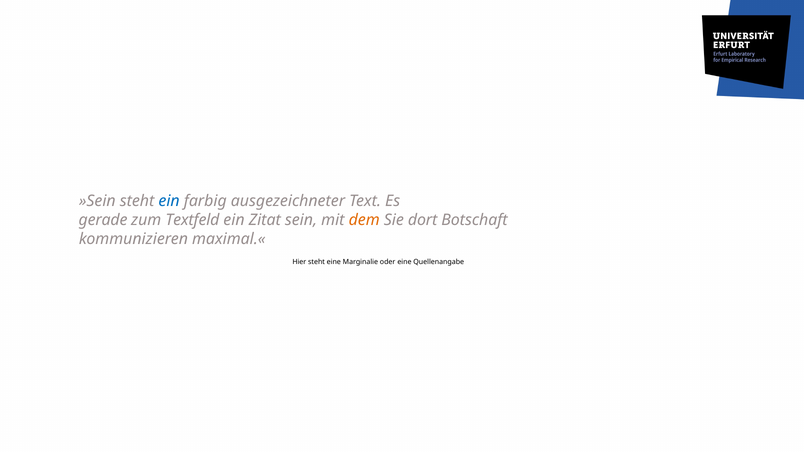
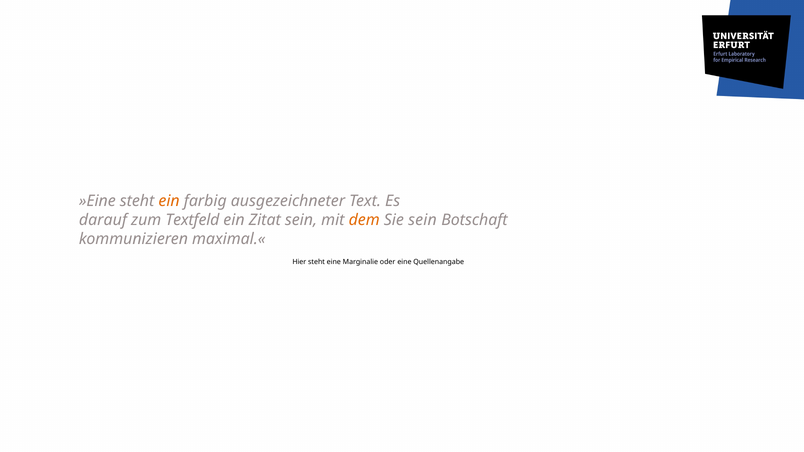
»Sein: »Sein -> »Eine (97, 201)
ein colour: blue -> orange (169, 201)
gerade: gerade -> darauf (103, 220)
Sie dort: dort -> sein (422, 220)
